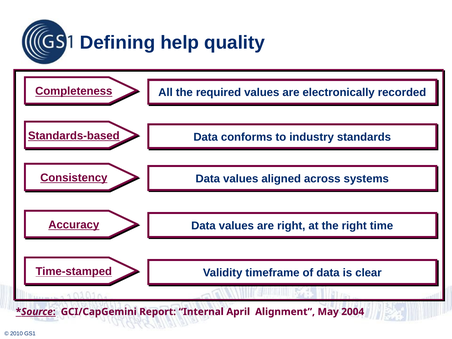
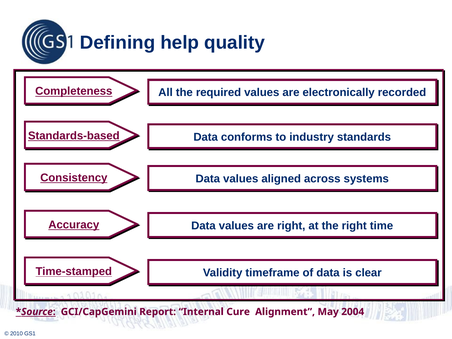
April: April -> Cure (238, 312)
